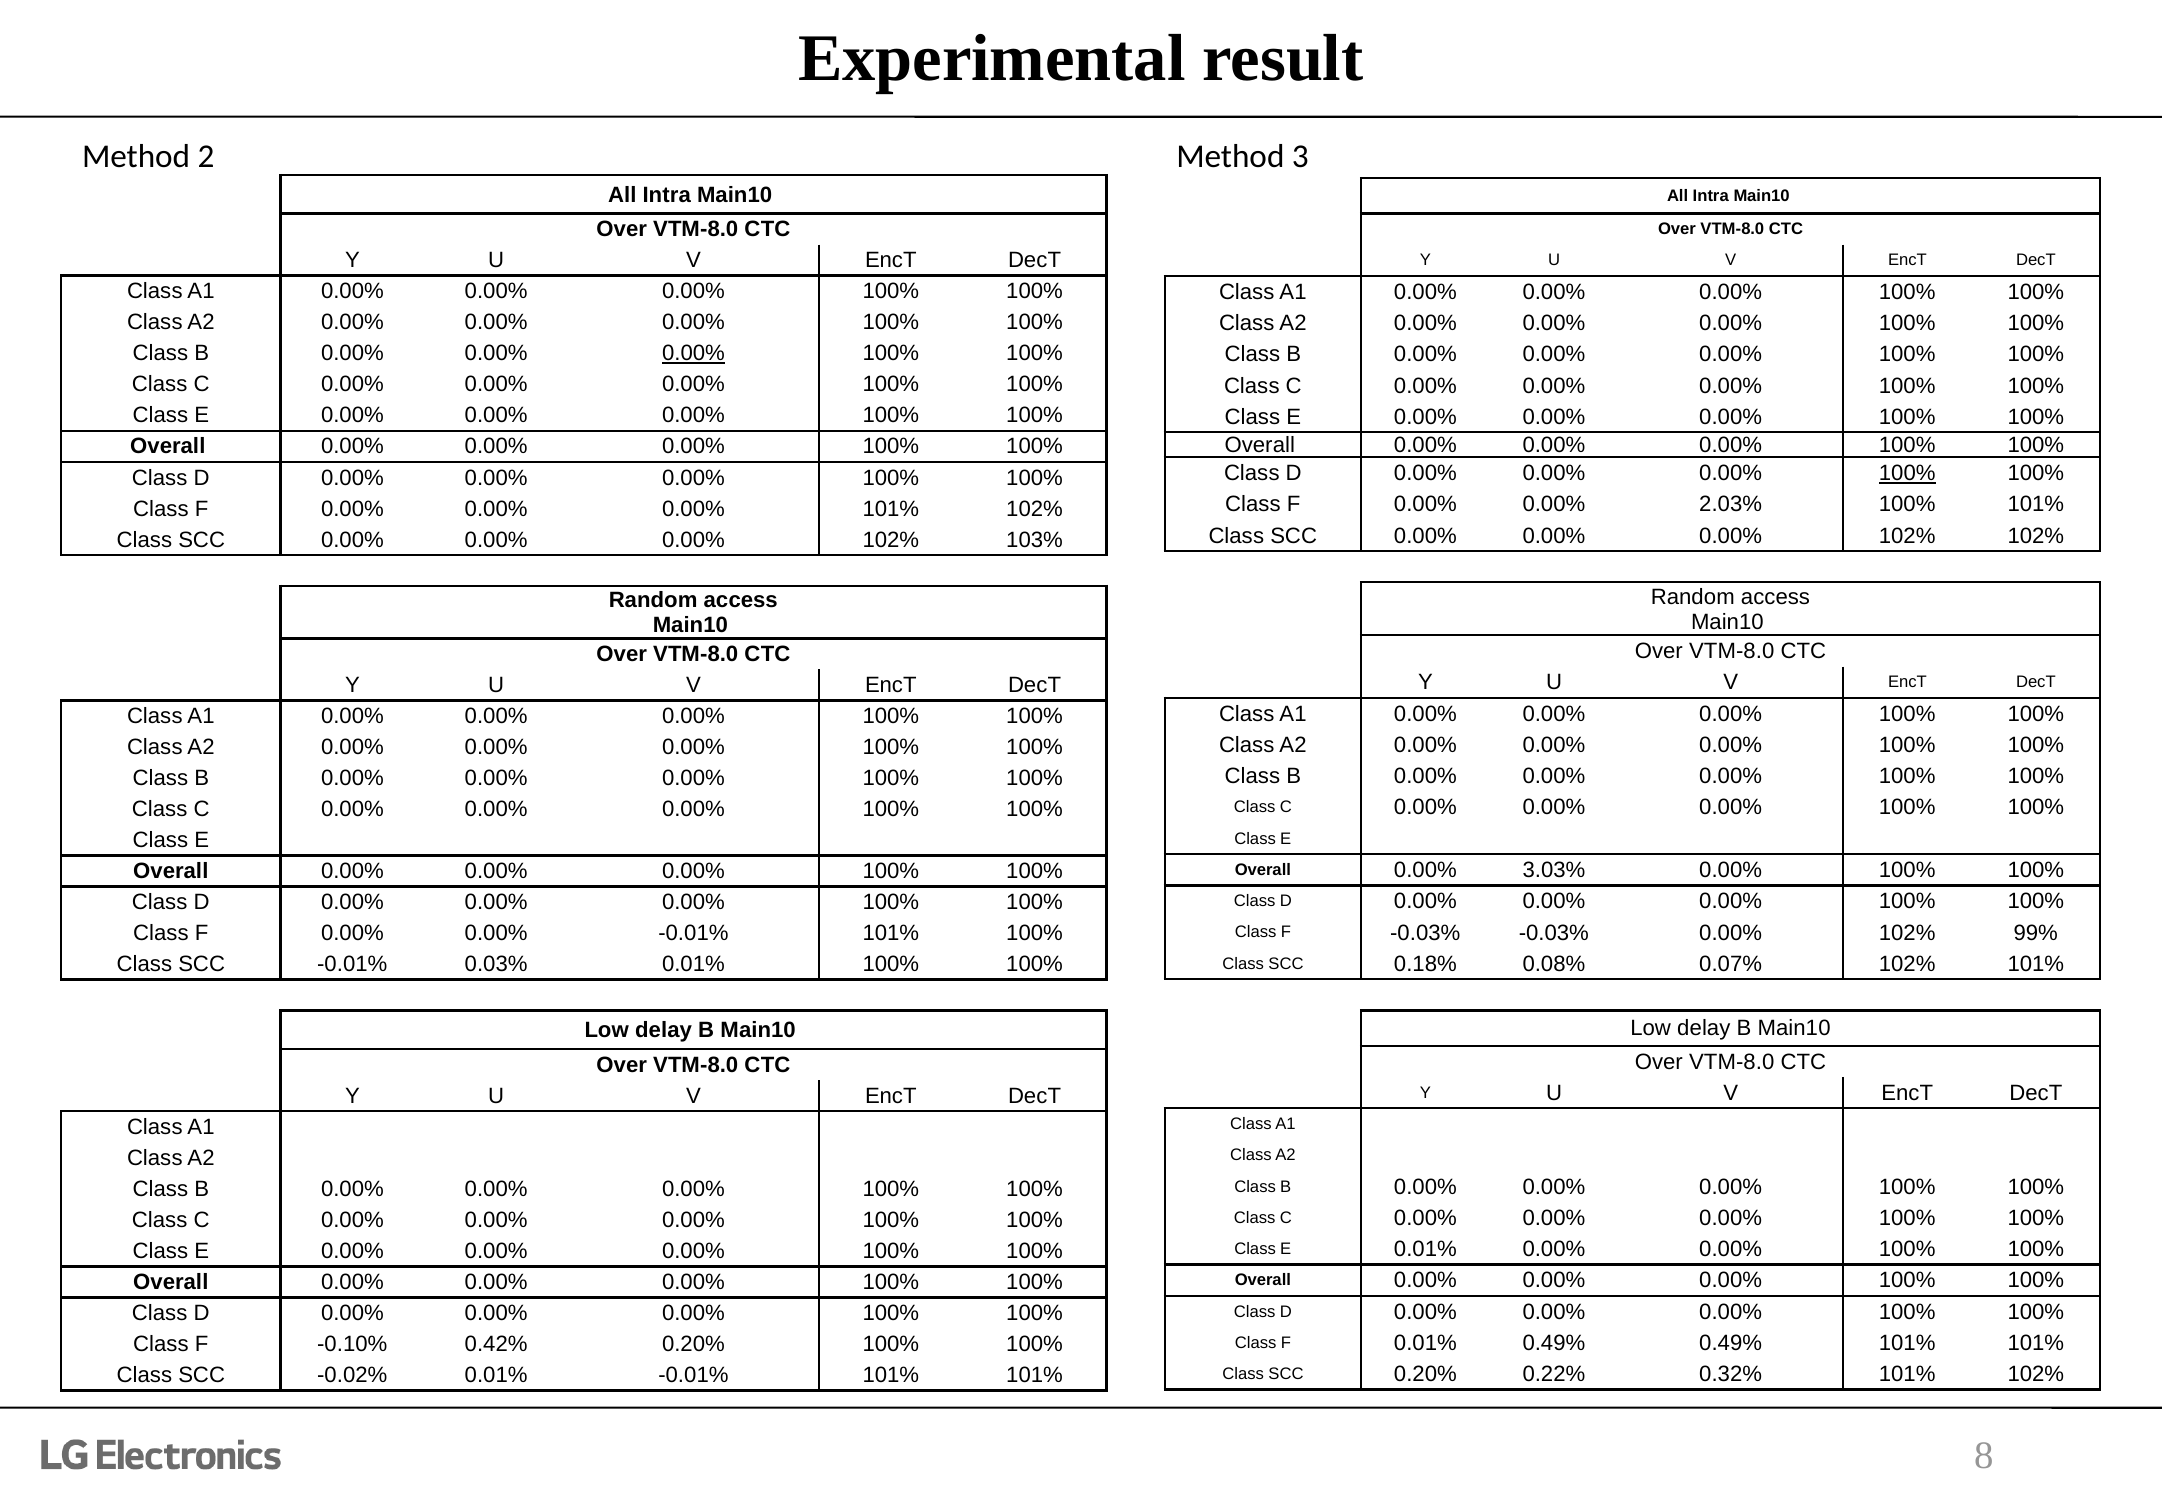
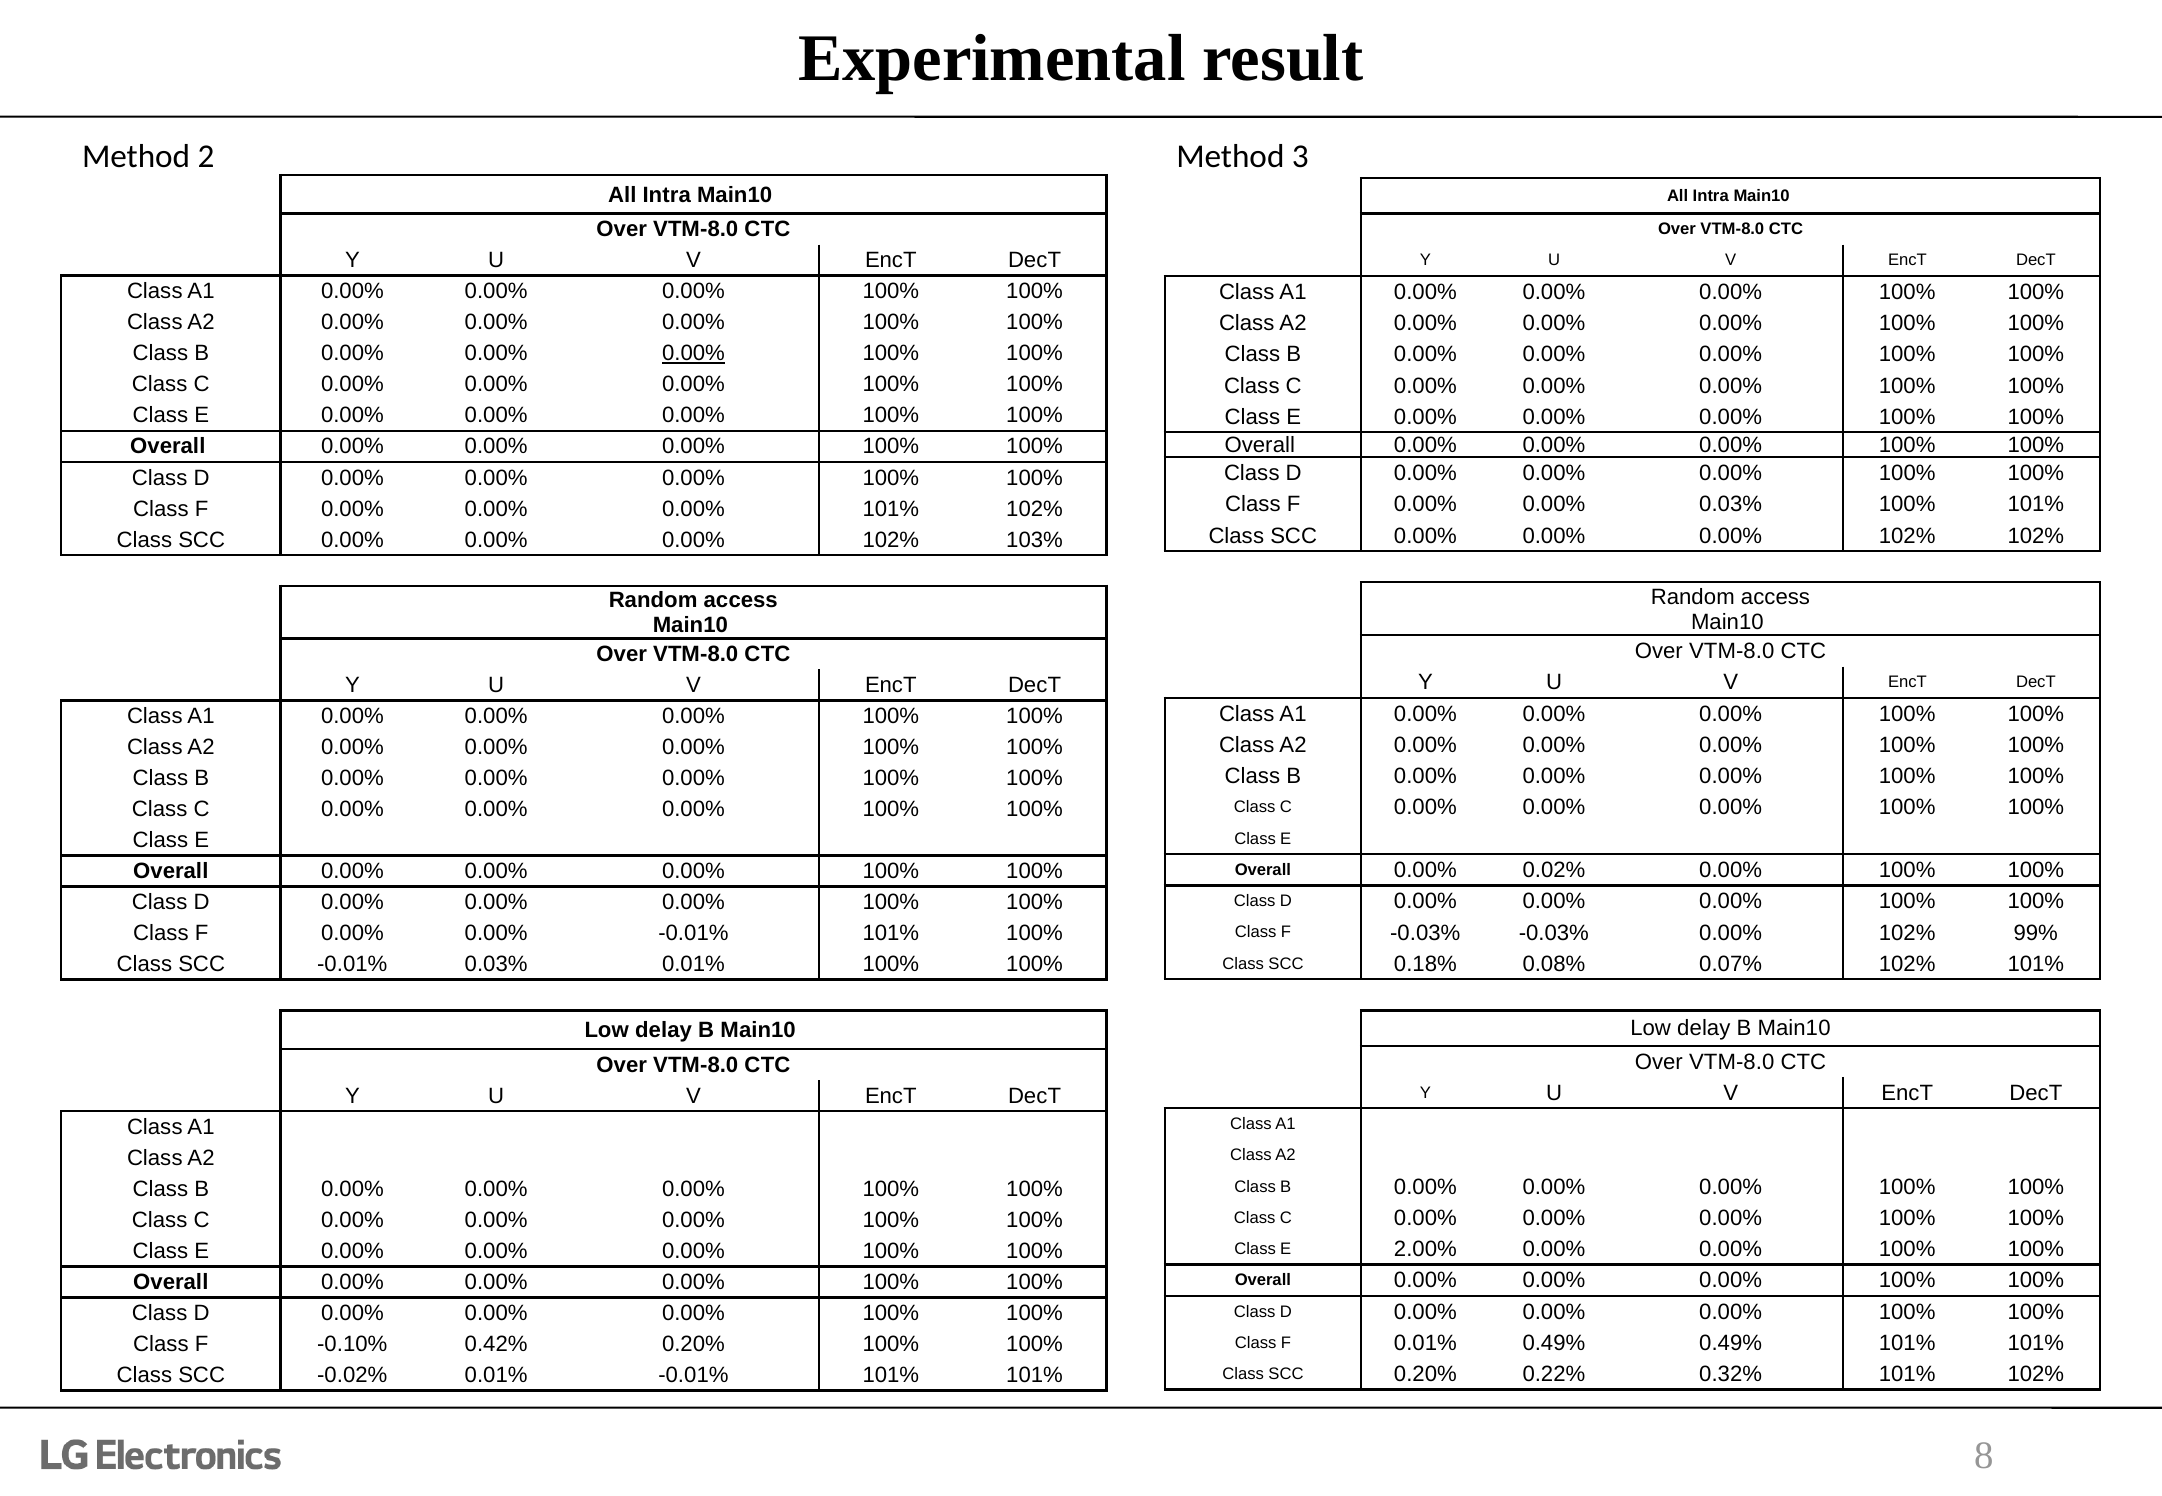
100% underline: present -> none (1907, 474)
0.00% 2.03%: 2.03% -> 0.03% (1731, 505)
3.03%: 3.03% -> 0.02% (1554, 871)
E 0.01%: 0.01% -> 2.00% (1425, 1250)
